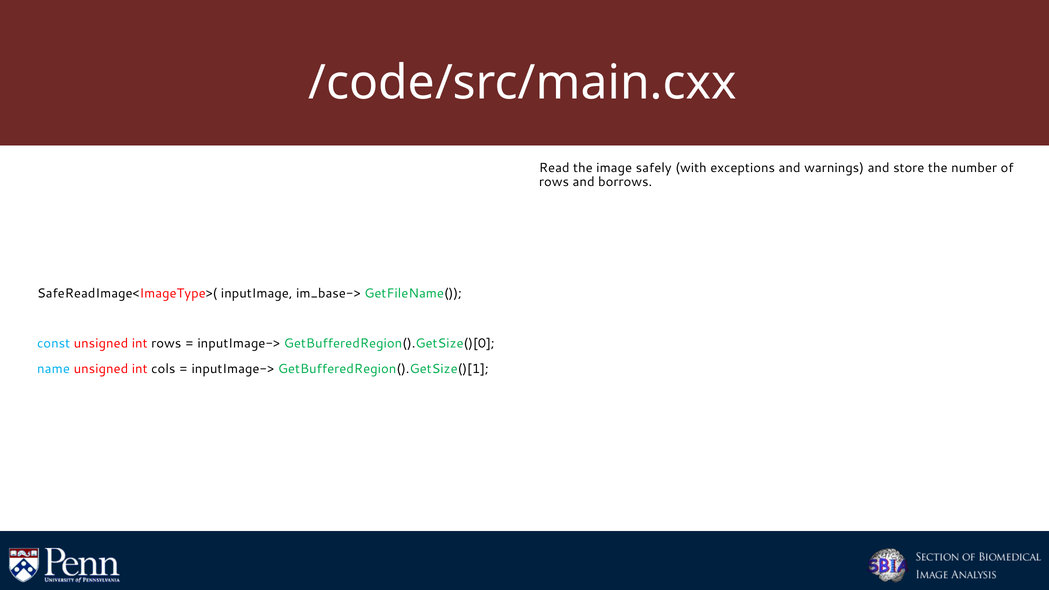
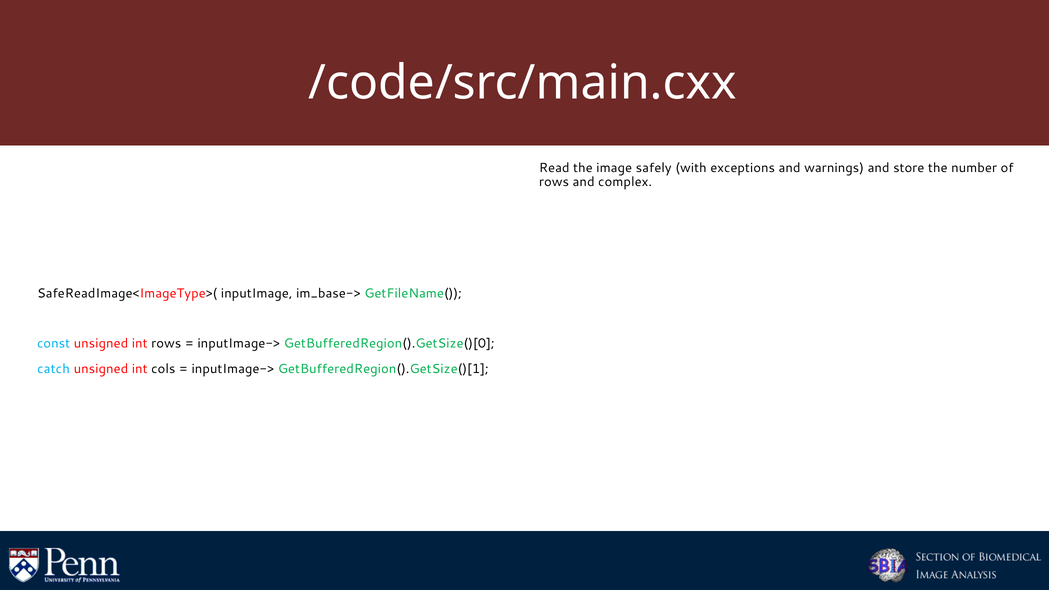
borrows: borrows -> complex (625, 182)
name: name -> catch (54, 369)
